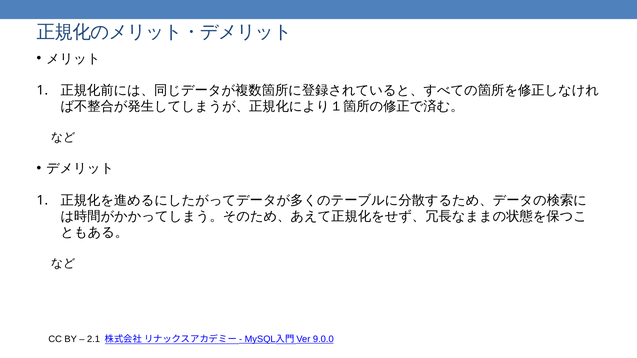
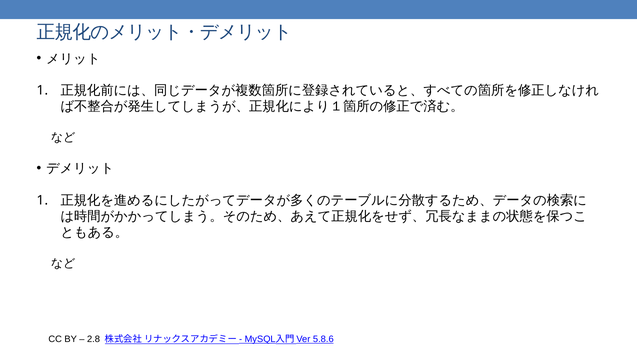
2.1: 2.1 -> 2.8 (93, 339)
9.0.0: 9.0.0 -> 5.8.6 (323, 339)
